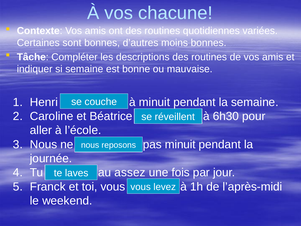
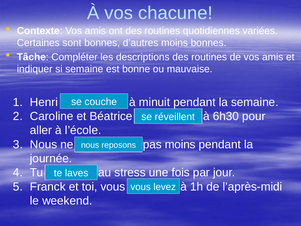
pas minuit: minuit -> moins (180, 144)
assez: assez -> stress (130, 172)
